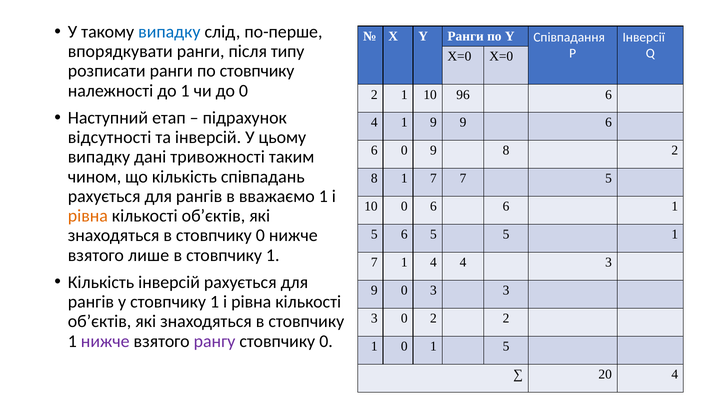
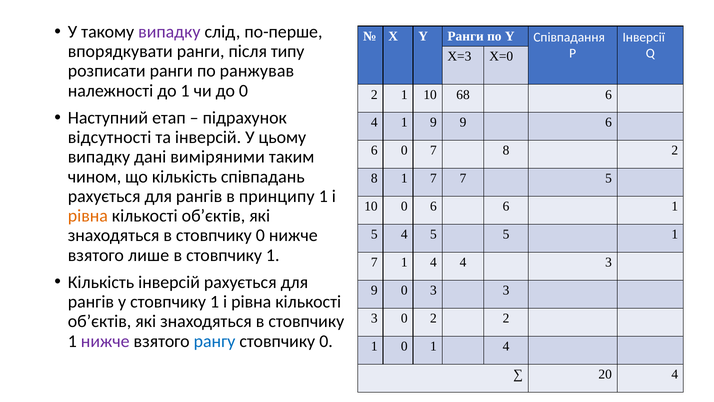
випадку colour: blue -> purple (169, 32)
X=0: X=0 -> X=3 (459, 56)
по стовпчику: стовпчику -> ранжував (257, 71)
96: 96 -> 68 (463, 95)
0 9: 9 -> 7 (433, 150)
тривожності: тривожності -> виміряними (218, 157)
вважаємо: вважаємо -> принципу (277, 196)
5 6: 6 -> 4 (404, 234)
рангу colour: purple -> blue (215, 341)
0 1 5: 5 -> 4 (506, 346)
